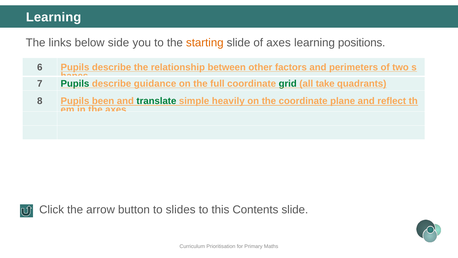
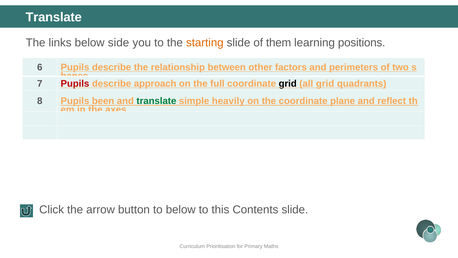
Learning: Learning -> Translate (54, 17)
of axes: axes -> them (279, 43)
Pupils colour: green -> red (75, 84)
guidance: guidance -> approach (155, 84)
grid colour: green -> black (288, 84)
all take: take -> grid (325, 84)
to slides: slides -> below (181, 209)
